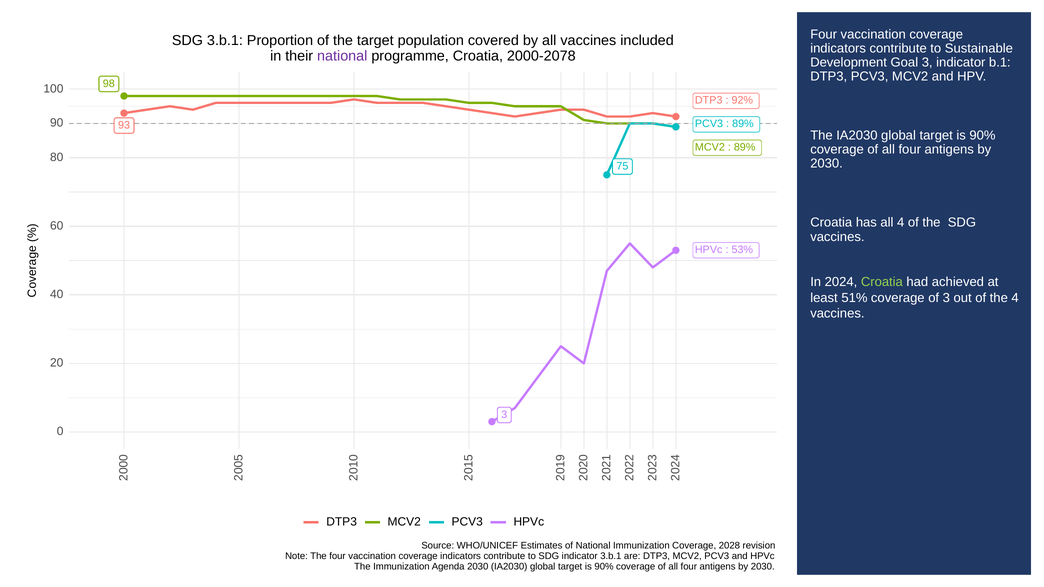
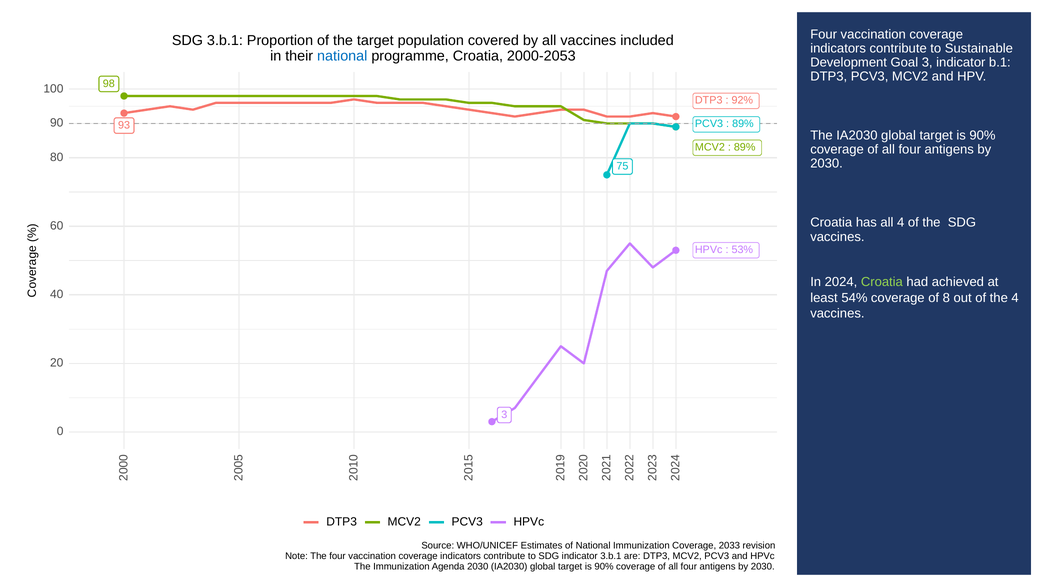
national colour: purple -> blue (342, 56)
2000-2078: 2000-2078 -> 2000-2053 (541, 56)
51%: 51% -> 54% (854, 298)
of 3: 3 -> 8 (946, 298)
2028: 2028 -> 2033 (729, 546)
